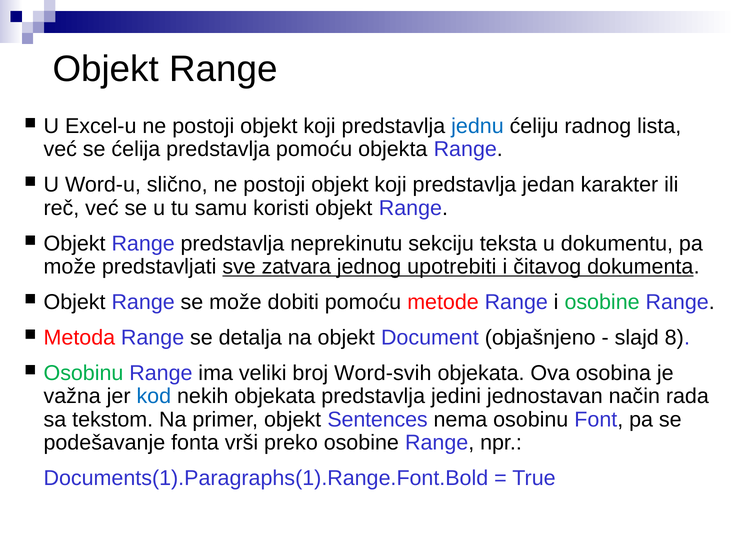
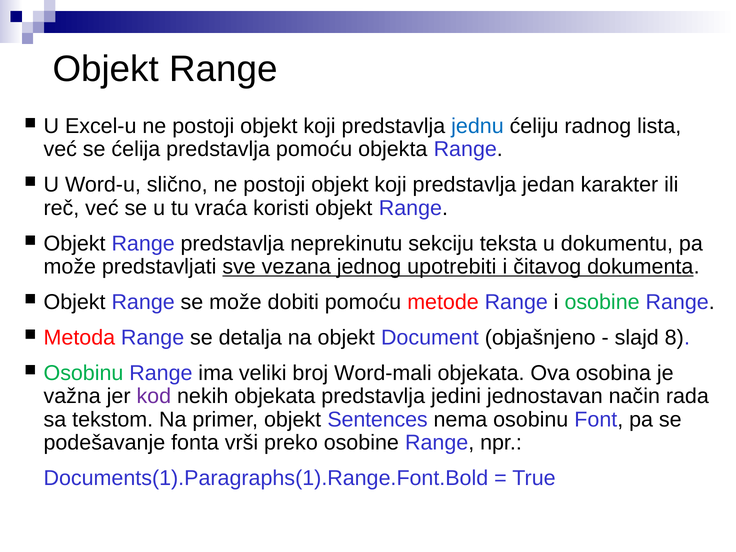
samu: samu -> vraća (221, 208)
zatvara: zatvara -> vezana (296, 267)
Word-svih: Word-svih -> Word-mali (383, 373)
kod colour: blue -> purple (154, 396)
